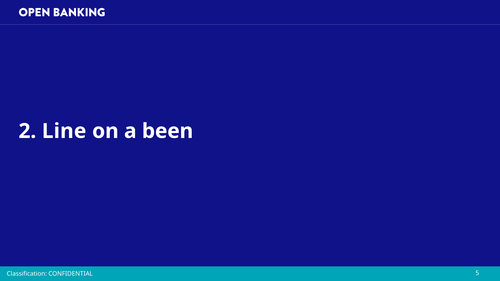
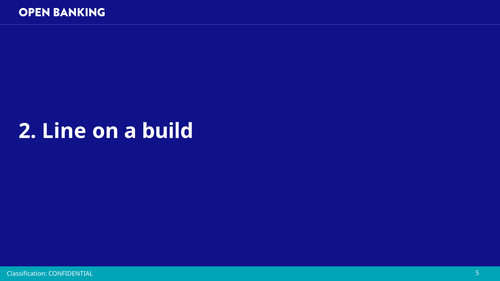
been: been -> build (168, 131)
